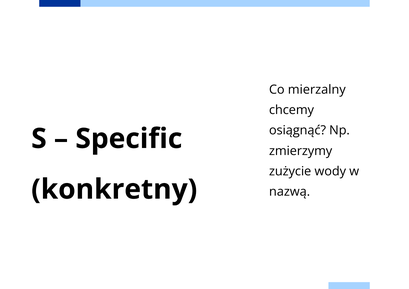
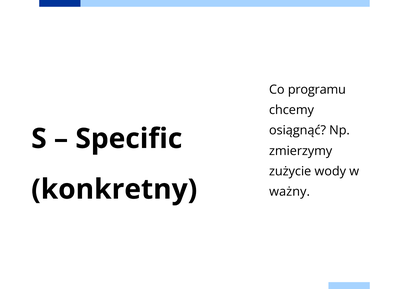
mierzalny: mierzalny -> programu (317, 90)
nazwą: nazwą -> ważny (290, 192)
